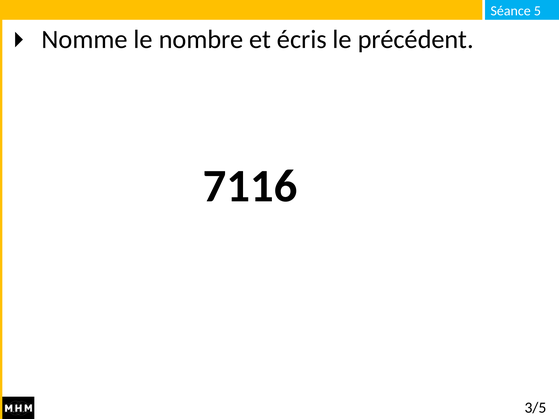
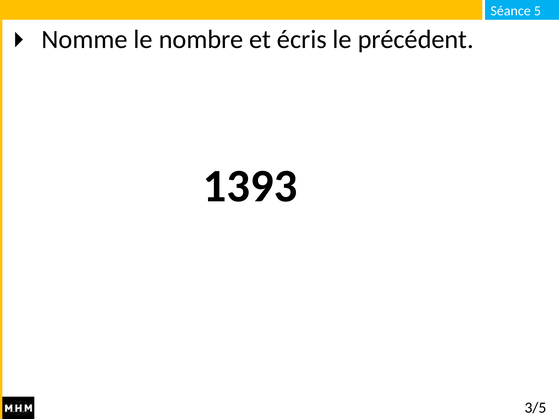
7116: 7116 -> 1393 (250, 186)
